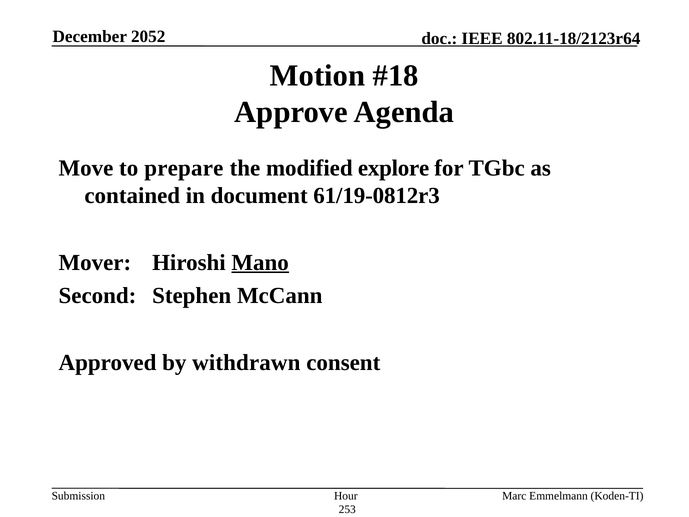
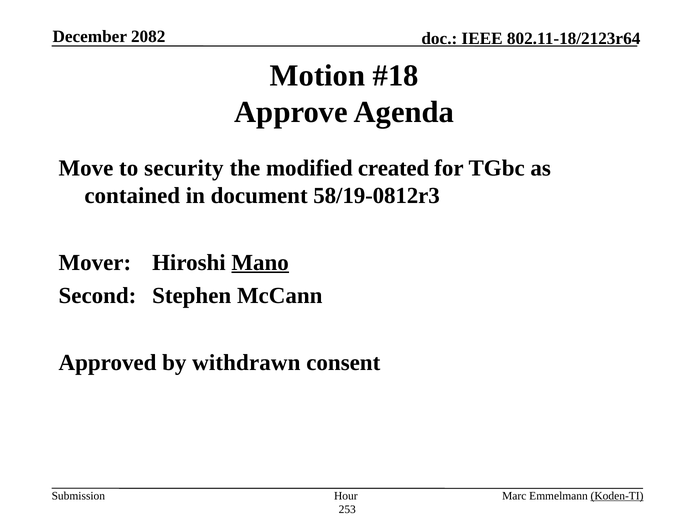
2052: 2052 -> 2082 (148, 37)
prepare: prepare -> security (184, 168)
explore: explore -> created (394, 168)
61/19-0812r3: 61/19-0812r3 -> 58/19-0812r3 (377, 196)
Koden-TI underline: none -> present (617, 496)
